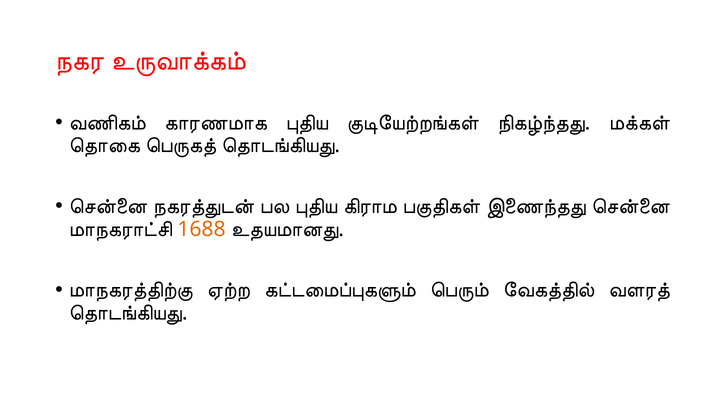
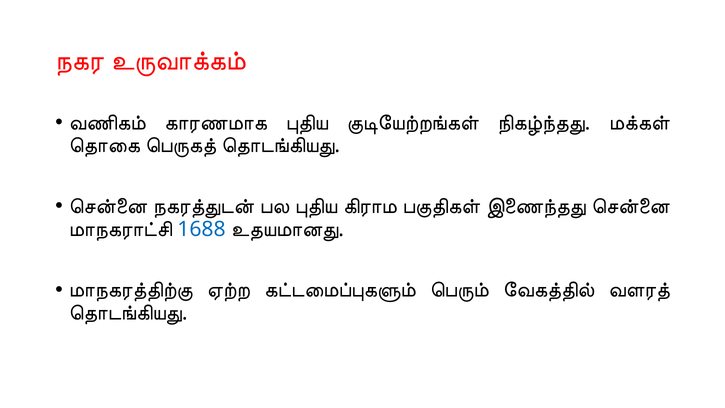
1688 colour: orange -> blue (201, 229)
